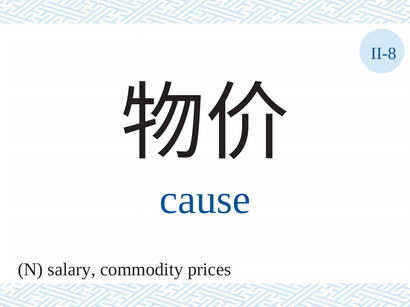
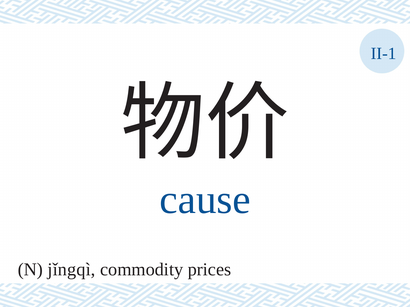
II-8: II-8 -> II-1 (384, 54)
salary: salary -> jǐngqì (72, 270)
